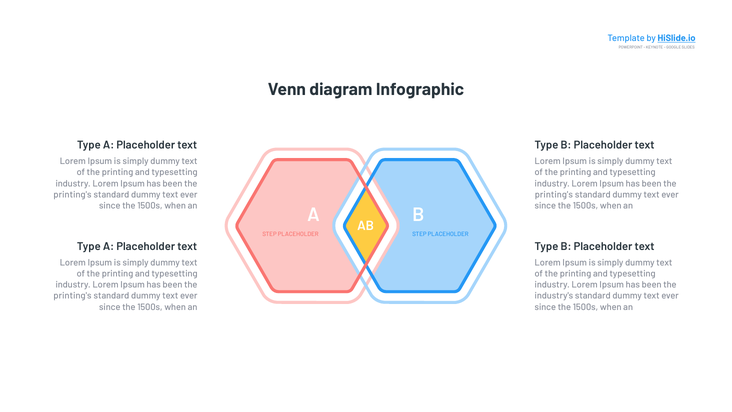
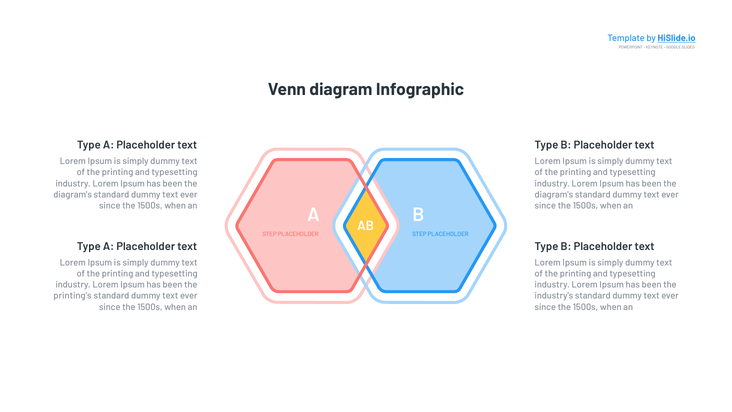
printing's: printing's -> diagram's (73, 194)
printing's: printing's -> diagram's (554, 194)
